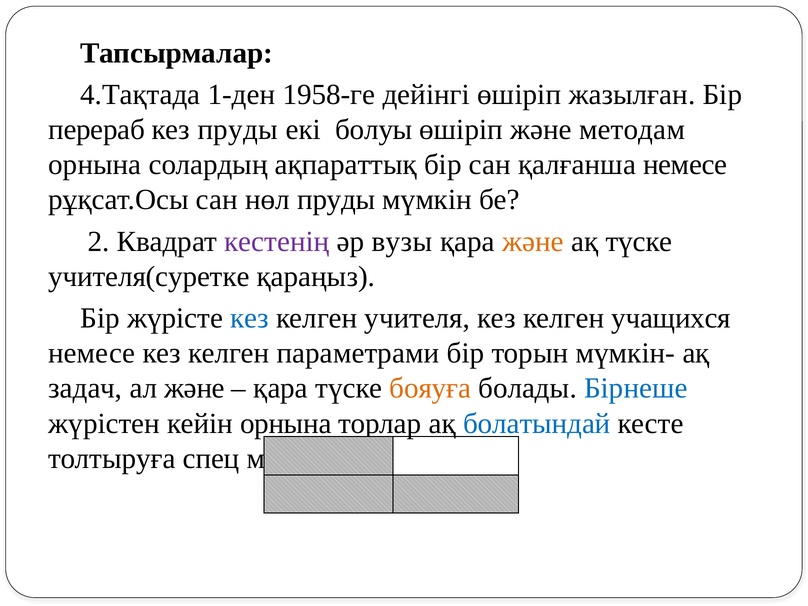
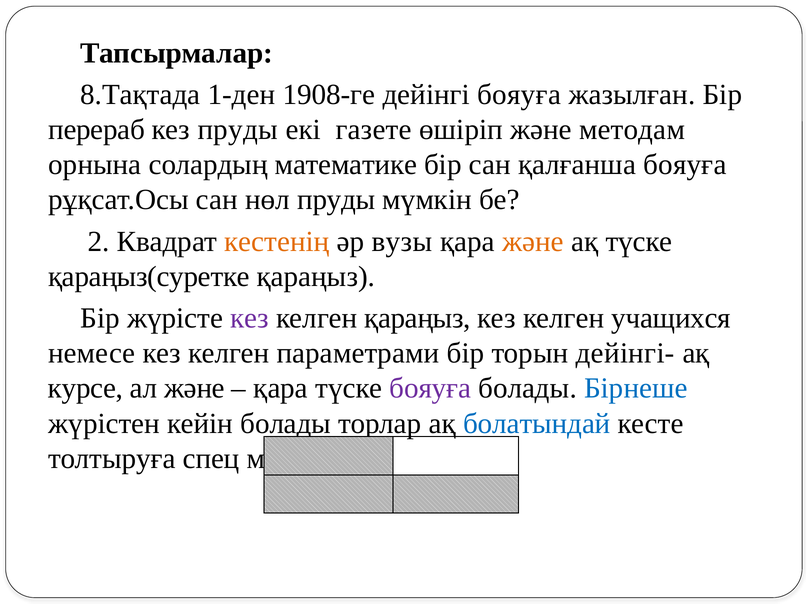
4.Тақтада: 4.Тақтада -> 8.Тақтада (140, 95)
1958-ге: 1958-ге -> 1908-ге (329, 95)
дейінгі өшіріп: өшіріп -> бояуға (519, 95)
болуы: болуы -> газете (374, 130)
ақпараттық: ақпараттық -> математике (346, 165)
қалғанша немесе: немесе -> бояуға (685, 165)
кестенің colour: purple -> orange (277, 241)
учителя(суретке: учителя(суретке -> қараңыз(суретке (149, 277)
кез colour: blue -> purple (250, 318)
келген учителя: учителя -> қараңыз (417, 318)
мүмкін-: мүмкін- -> дейінгі- (625, 353)
задач: задач -> курсе (85, 388)
бояуға colour: orange -> purple (430, 388)
кейін орнына: орнына -> болады (286, 423)
